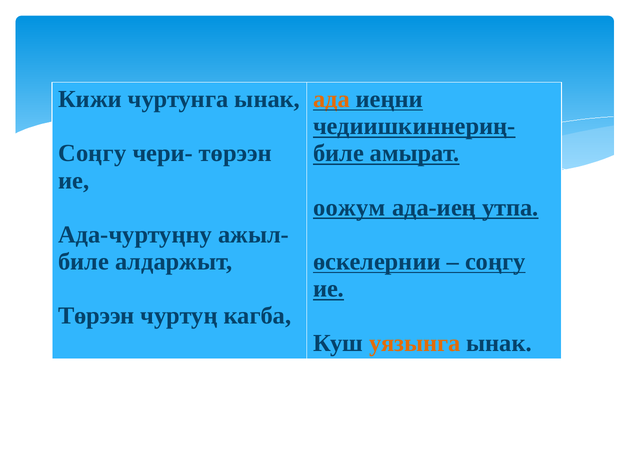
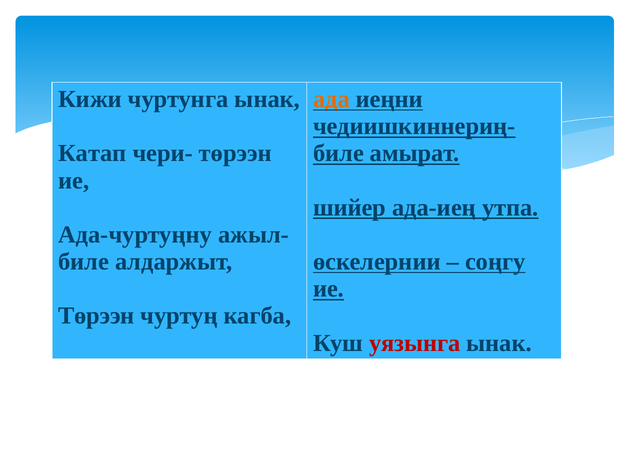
Соңгу: Соңгу -> Катап (92, 153)
оожум: оожум -> шийер (350, 207)
уязынга colour: orange -> red (415, 343)
